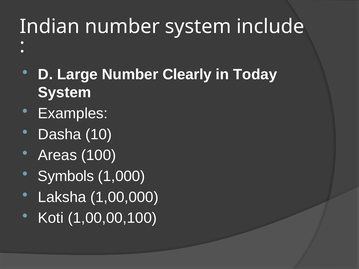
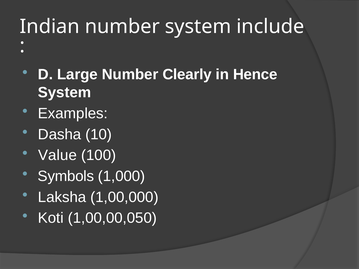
Today: Today -> Hence (255, 75)
Areas: Areas -> Value (57, 155)
1,00,00,100: 1,00,00,100 -> 1,00,00,050 (112, 218)
